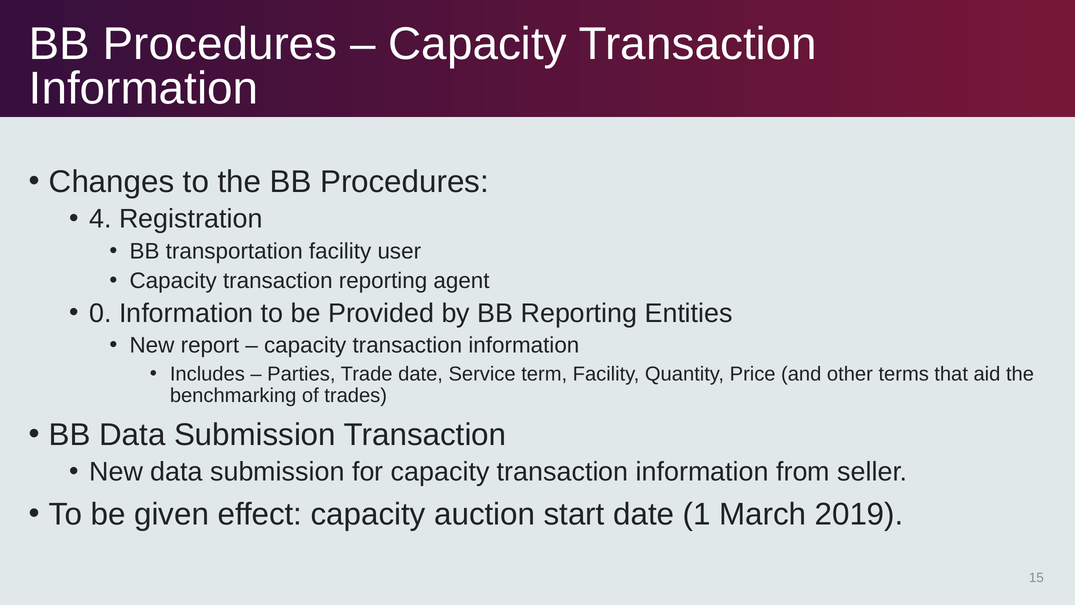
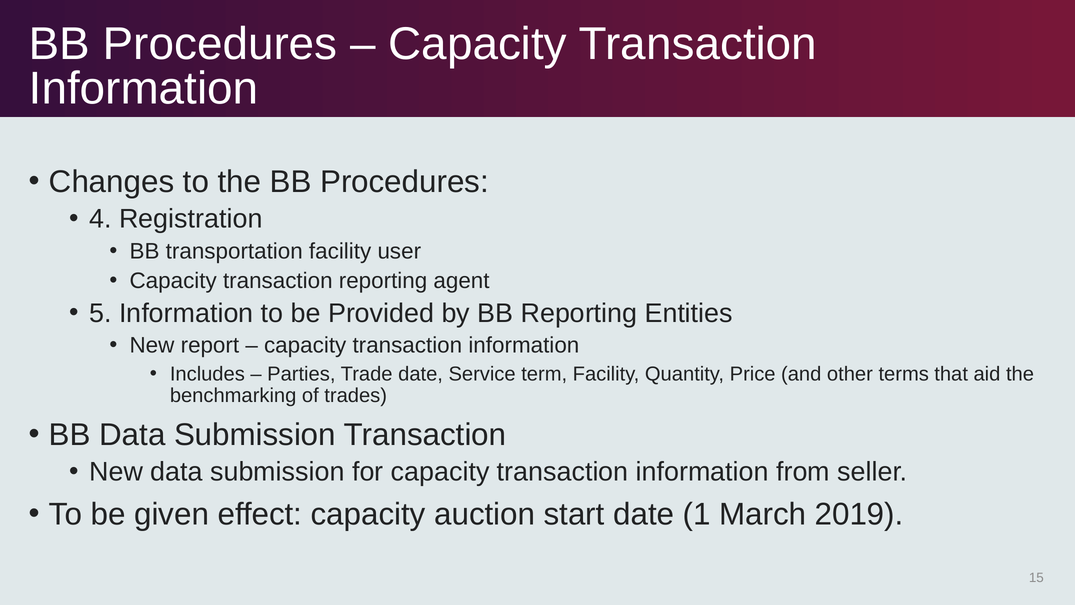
0: 0 -> 5 (100, 313)
